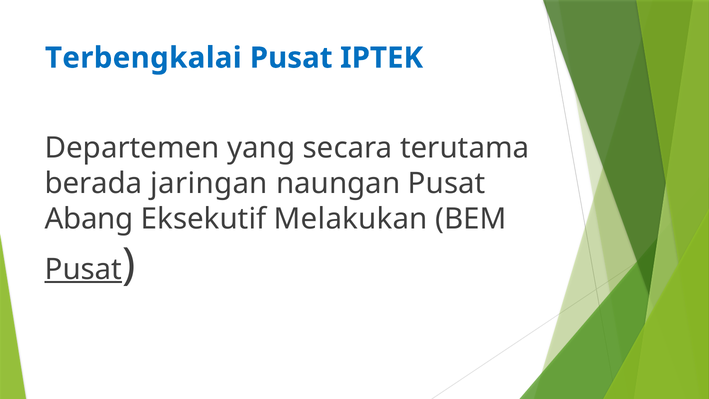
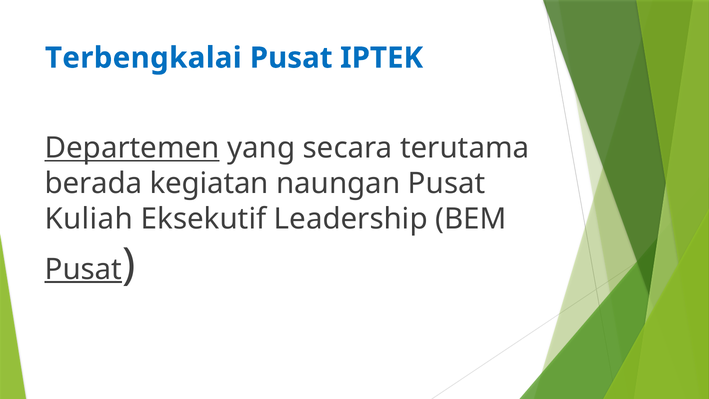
Departemen underline: none -> present (132, 148)
jaringan: jaringan -> kegiatan (209, 184)
Abang: Abang -> Kuliah (89, 219)
Melakukan: Melakukan -> Leadership (351, 219)
